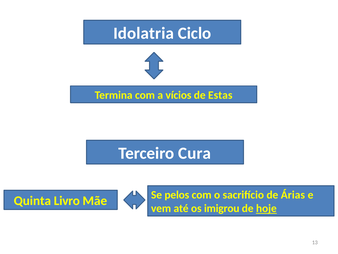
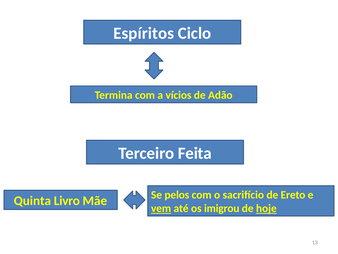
Idolatria: Idolatria -> Espíritos (144, 33)
Estas: Estas -> Adão (220, 95)
Cura: Cura -> Feita (195, 153)
Árias: Árias -> Ereto (293, 195)
vem underline: none -> present (161, 208)
